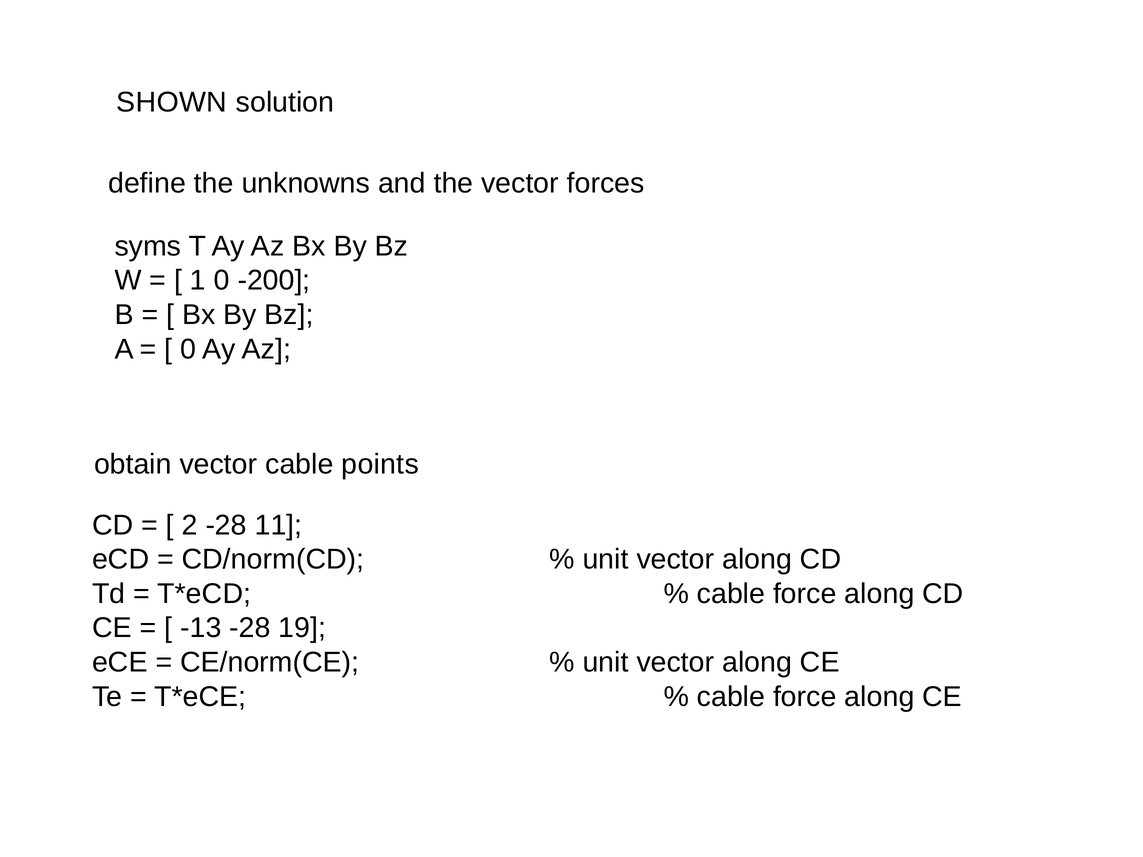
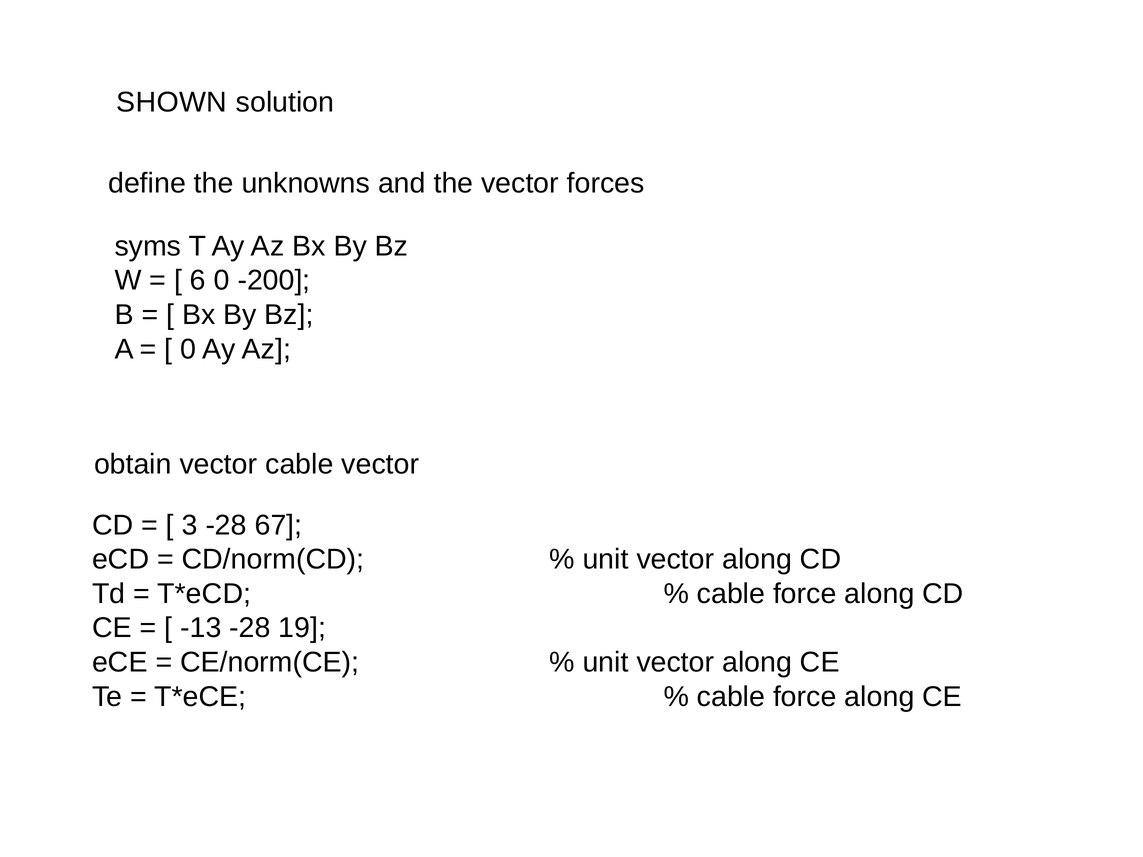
1: 1 -> 6 (198, 281)
cable points: points -> vector (380, 465)
2: 2 -> 3 (190, 525)
11: 11 -> 67 (278, 525)
